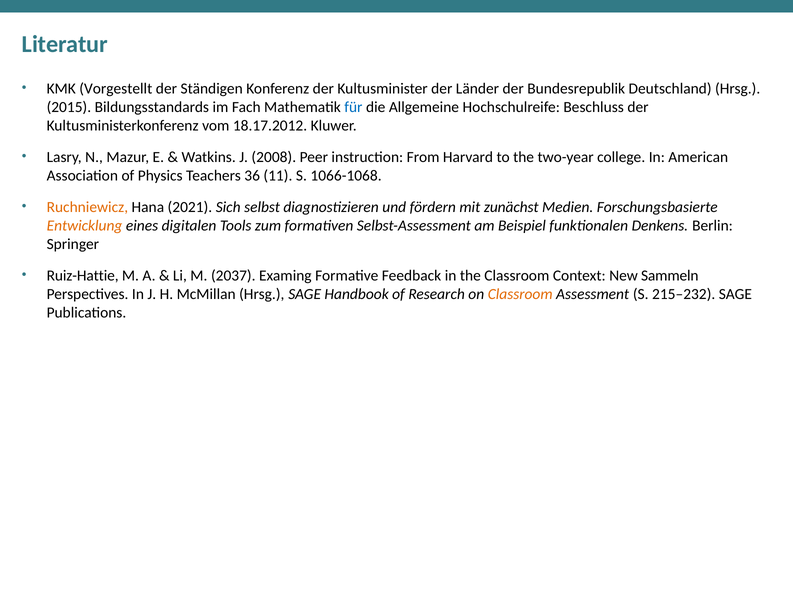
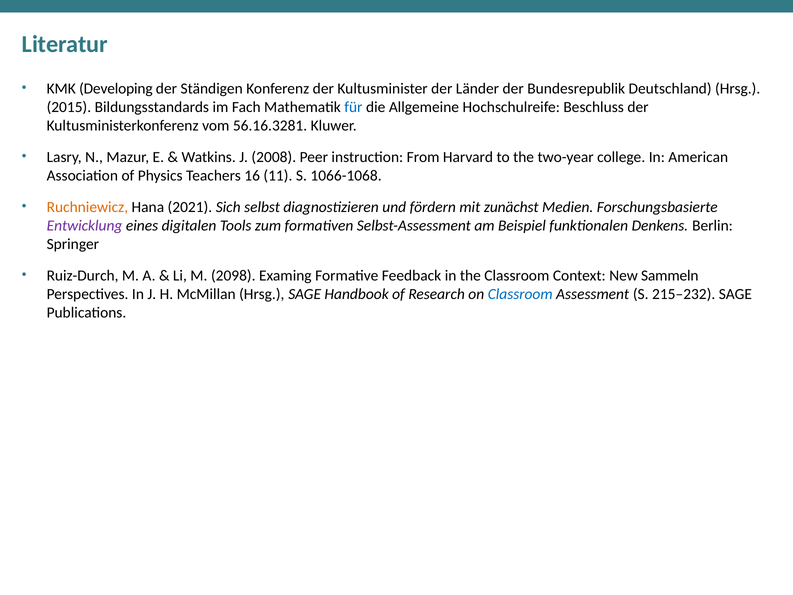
Vorgestellt: Vorgestellt -> Developing (116, 88)
18.17.2012: 18.17.2012 -> 56.16.3281 (270, 125)
36: 36 -> 16 (252, 175)
Entwicklung colour: orange -> purple (85, 225)
Ruiz-Hattie: Ruiz-Hattie -> Ruiz-Durch (83, 275)
2037: 2037 -> 2098 (233, 275)
Classroom colour: orange -> blue (520, 294)
